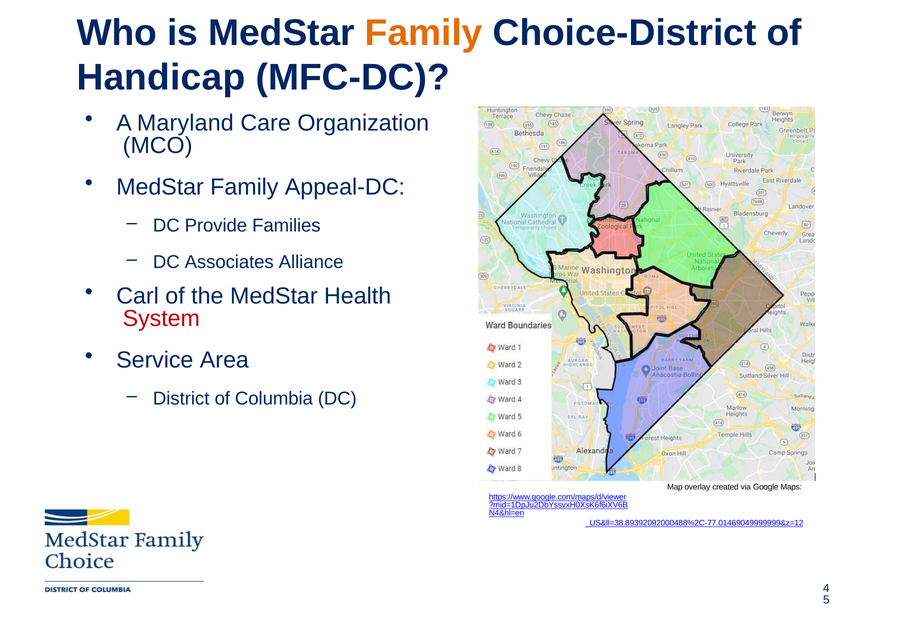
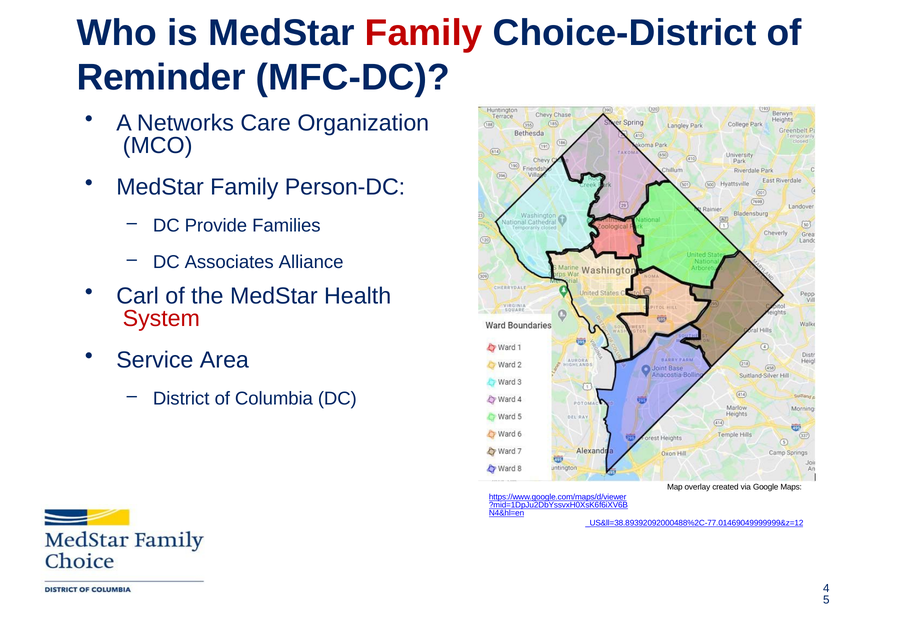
Family colour: orange -> red (424, 33)
Handicap: Handicap -> Reminder (161, 78)
Maryland: Maryland -> Networks (185, 123)
Appeal-DC: Appeal-DC -> Person-DC (345, 187)
